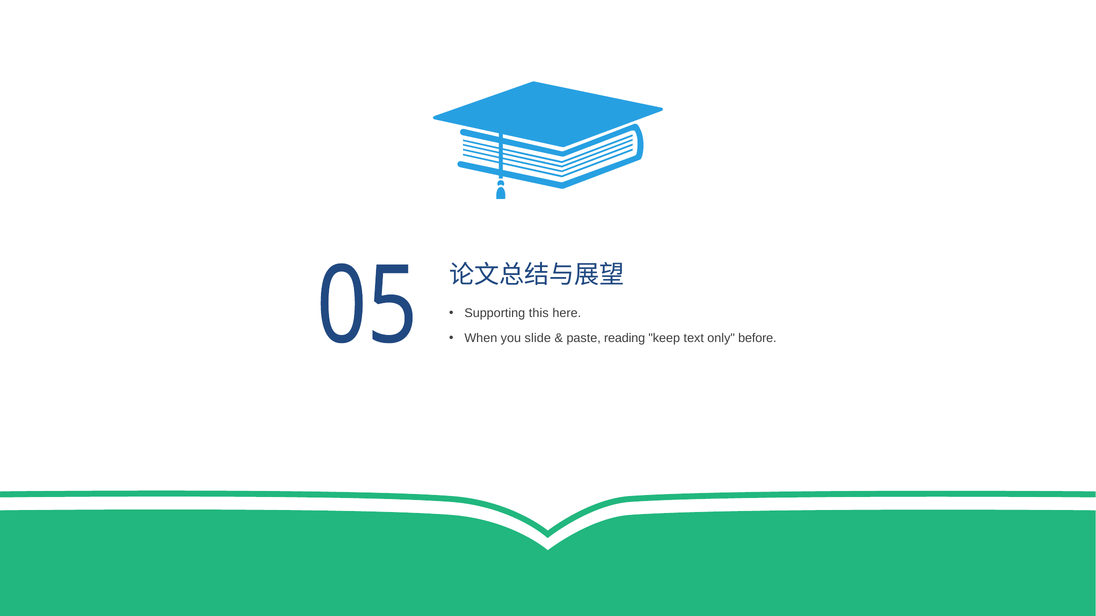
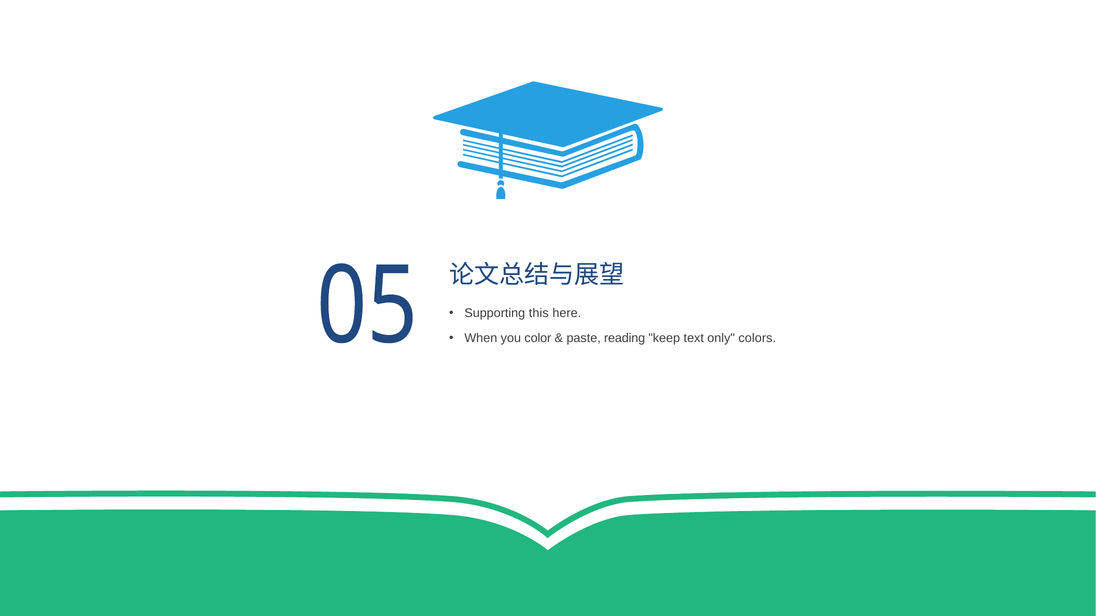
slide: slide -> color (538, 338)
before: before -> colors (757, 338)
